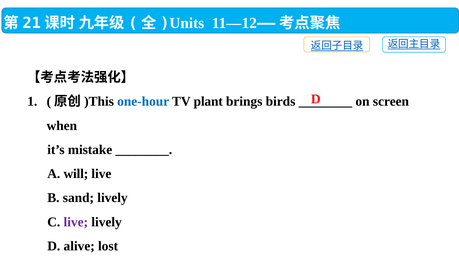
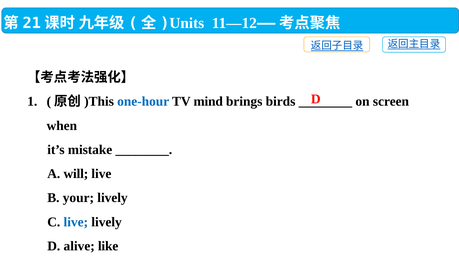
plant: plant -> mind (208, 102)
sand: sand -> your (78, 198)
live colour: purple -> blue (76, 222)
lost: lost -> like (108, 246)
